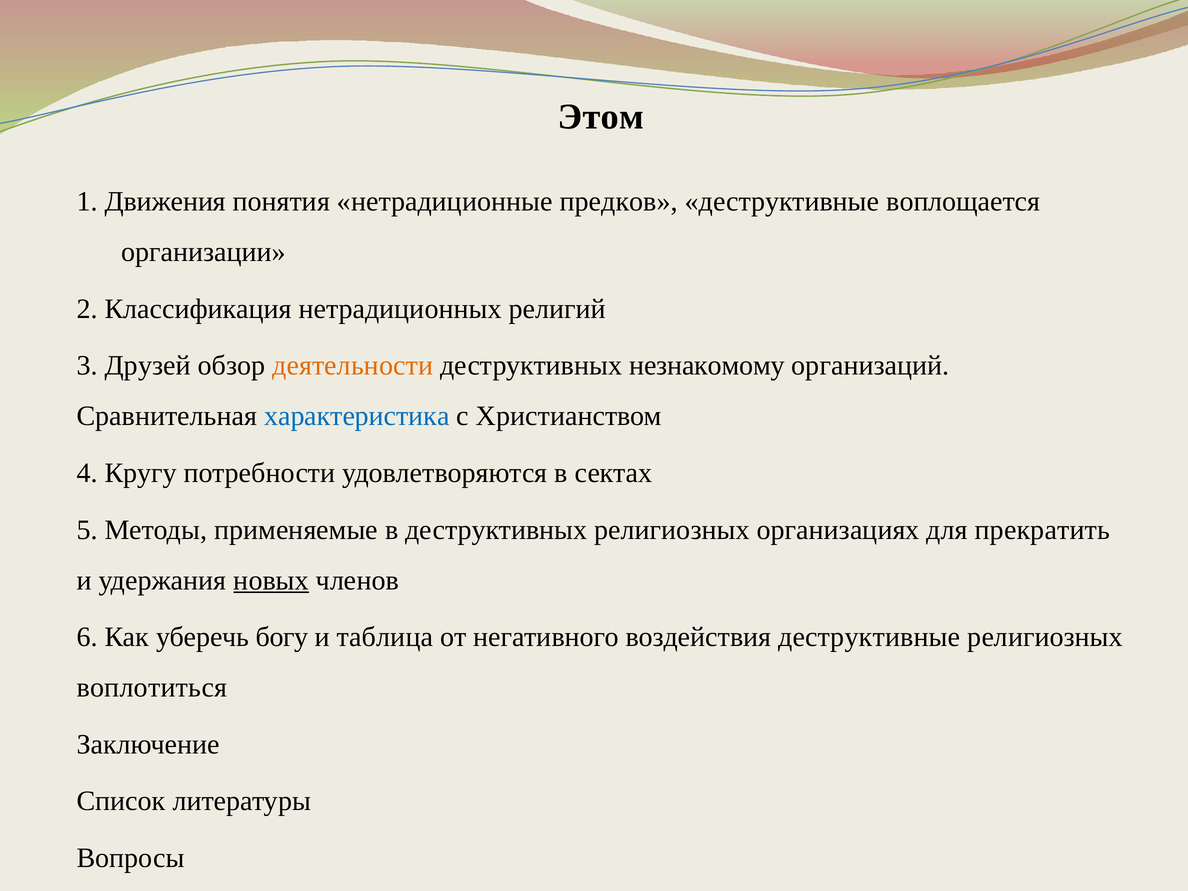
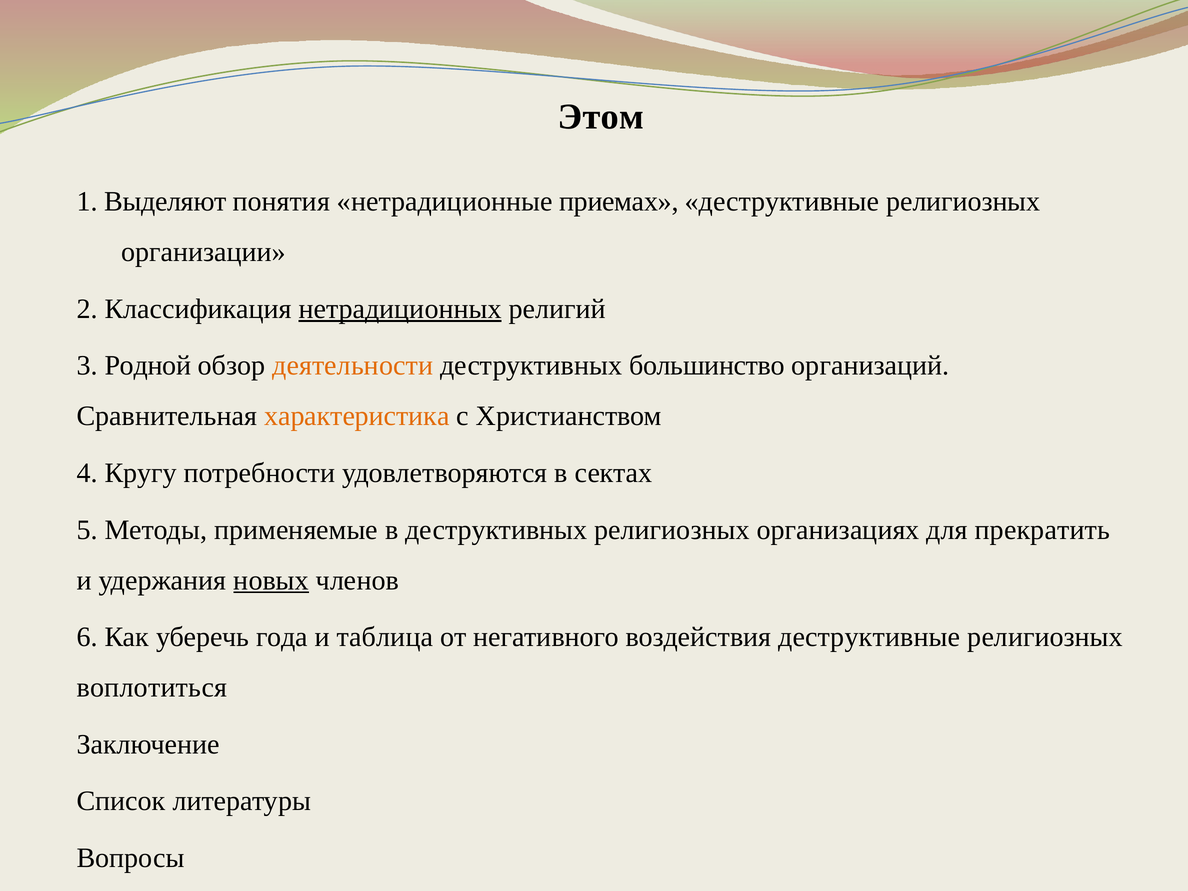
Движения: Движения -> Выделяют (165, 202)
предков: предков -> приемах (619, 202)
воплощается: воплощается -> религиозных (963, 202)
нетрадиционных underline: none -> present (400, 309)
Друзей: Друзей -> Родной (148, 366)
незнакомому: незнакомому -> большинство (707, 366)
характеристика colour: blue -> orange (357, 416)
богу: богу -> года (282, 637)
